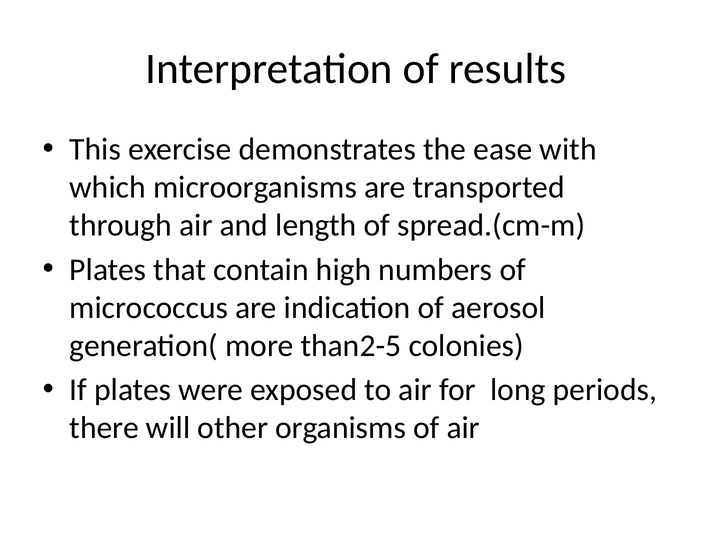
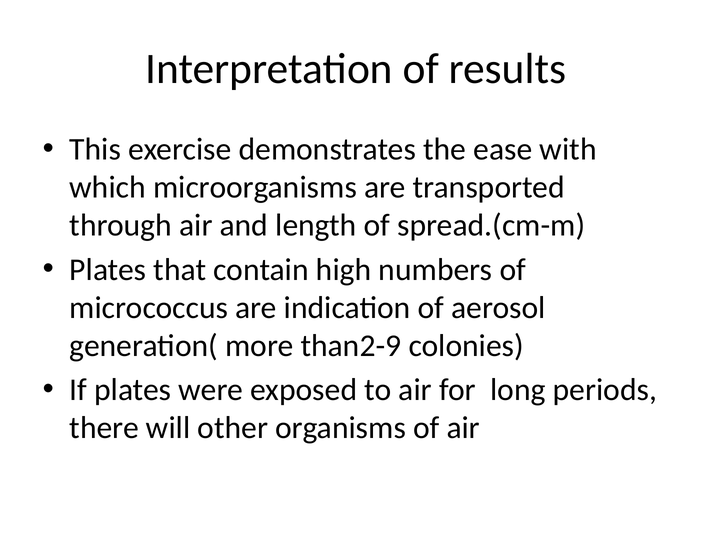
than2-5: than2-5 -> than2-9 (351, 346)
